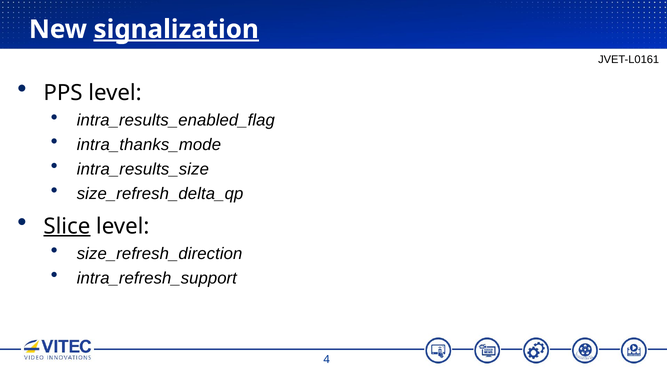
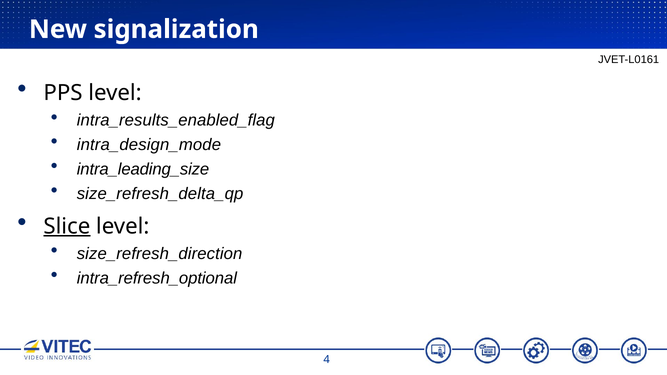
signalization underline: present -> none (176, 29)
intra_thanks_mode: intra_thanks_mode -> intra_design_mode (149, 145)
intra_results_size: intra_results_size -> intra_leading_size (143, 169)
intra_refresh_support: intra_refresh_support -> intra_refresh_optional (157, 278)
